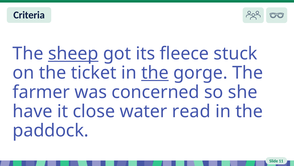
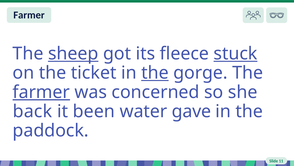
Criteria: Criteria -> Farmer (29, 15)
stuck underline: none -> present (236, 53)
farmer underline: none -> present (41, 92)
have: have -> back (32, 111)
close: close -> been (94, 111)
read: read -> gave (191, 111)
